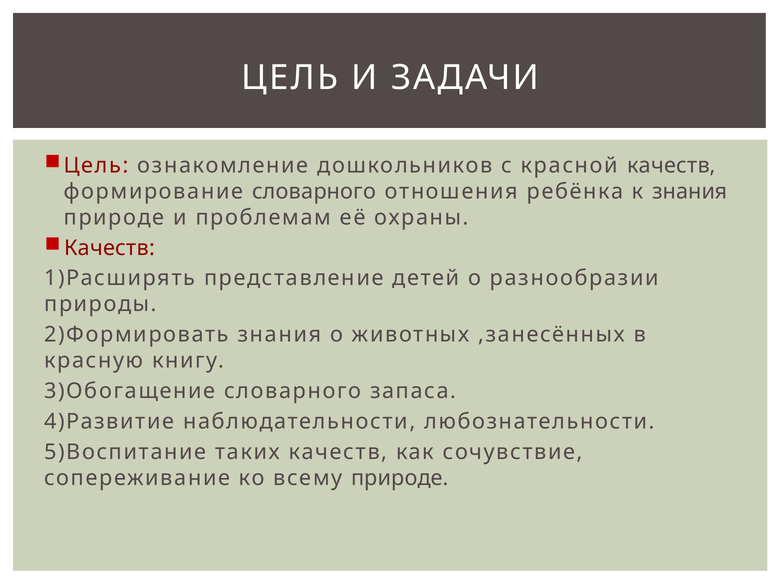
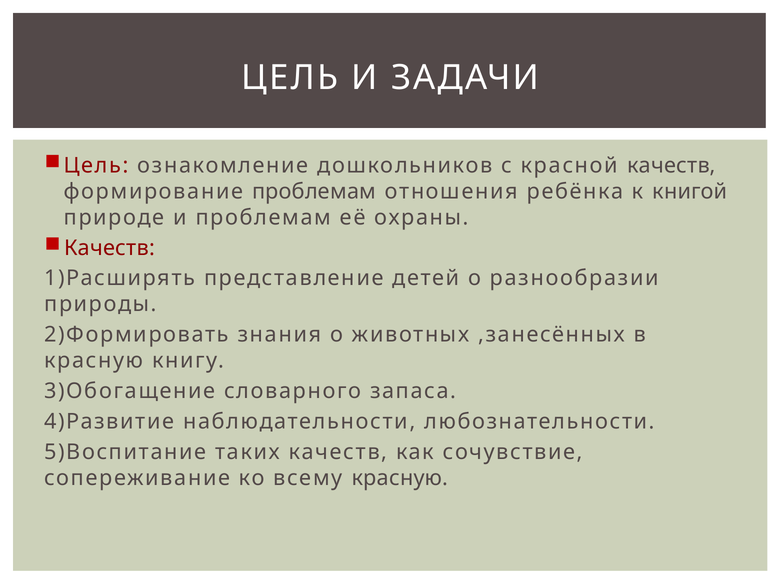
формирование словарного: словарного -> проблемам (314, 191)
к знания: знания -> книгой (690, 191)
всему природе: природе -> красную (400, 478)
